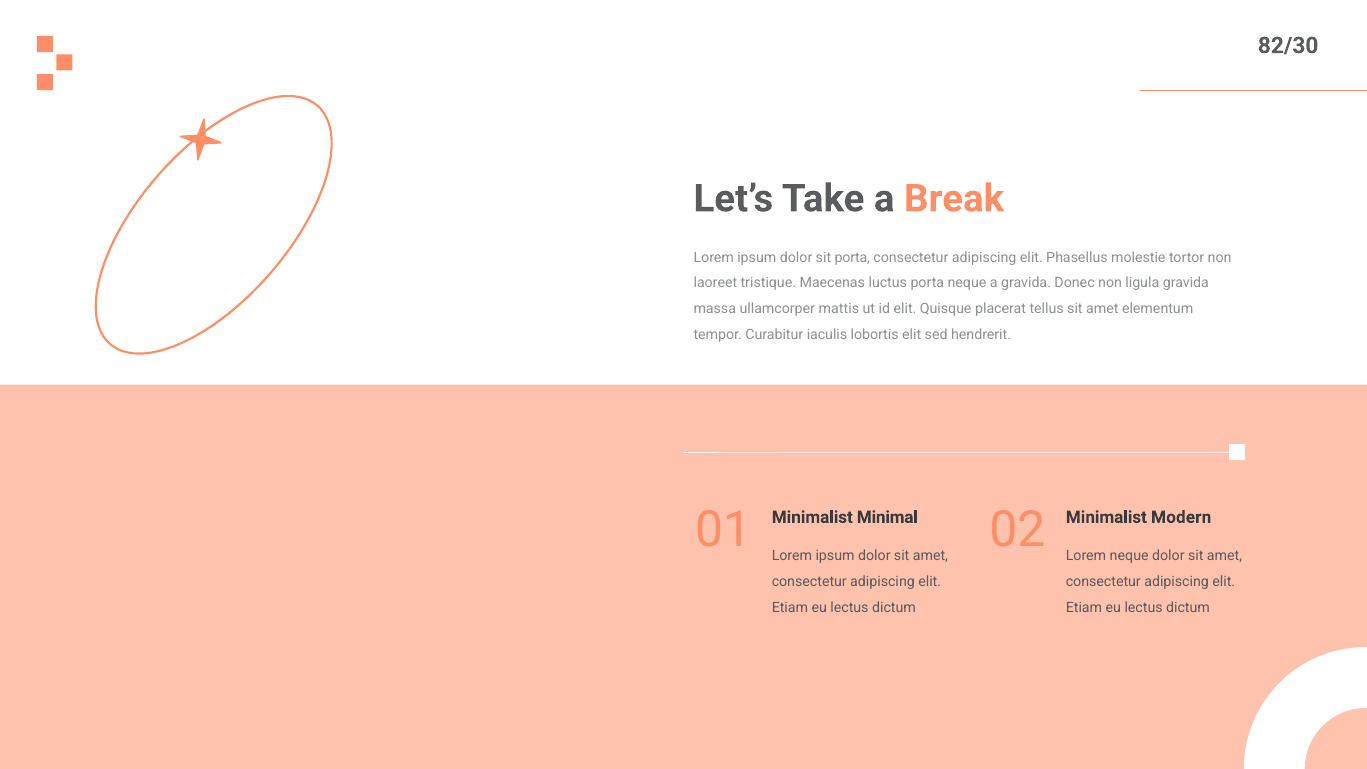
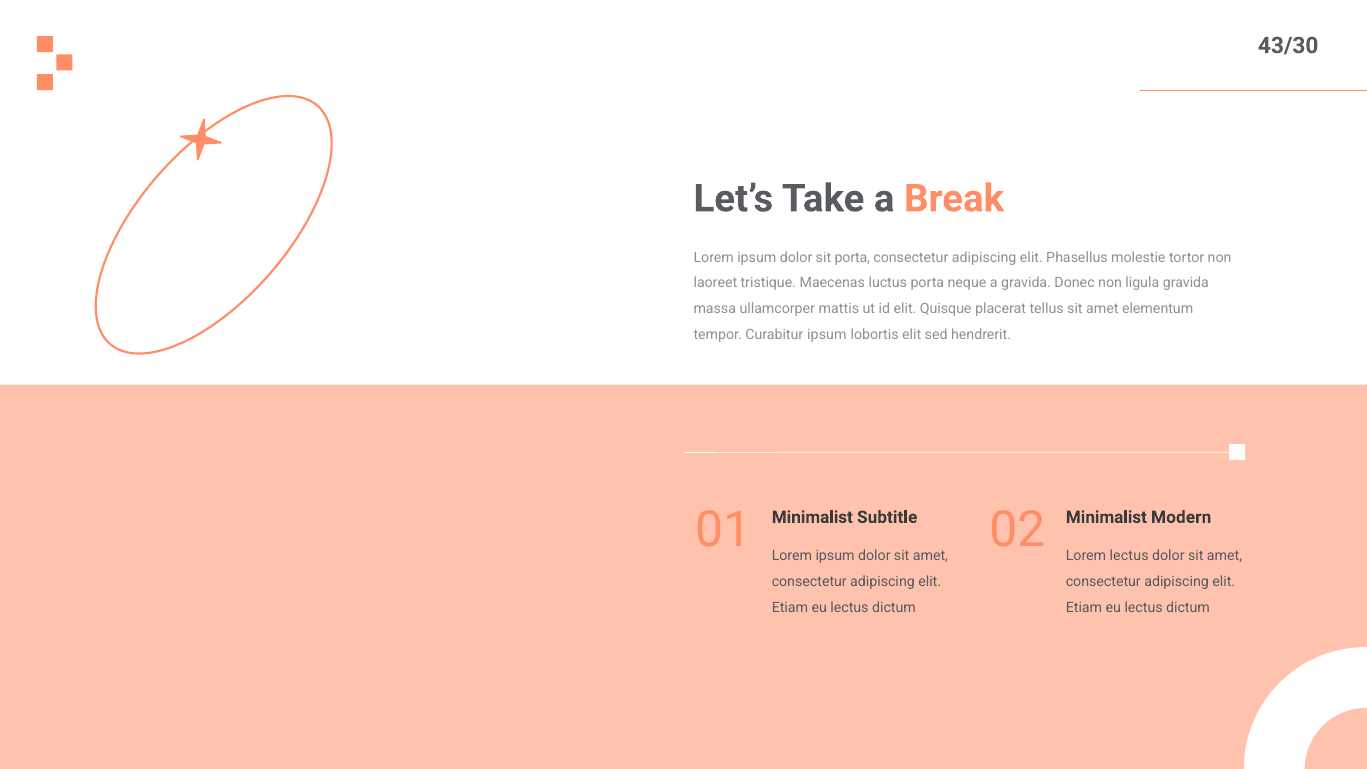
82/30: 82/30 -> 43/30 (1288, 46)
Curabitur iaculis: iaculis -> ipsum (827, 335)
Minimal: Minimal -> Subtitle (887, 517)
Lorem neque: neque -> lectus (1129, 556)
